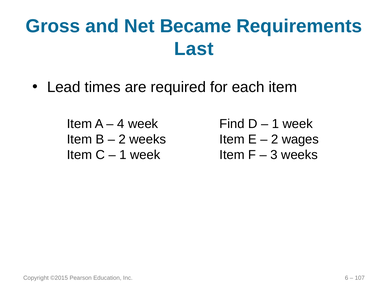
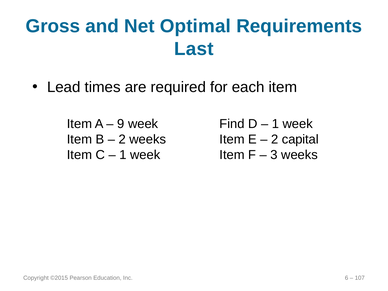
Became: Became -> Optimal (195, 26)
4: 4 -> 9 (121, 124)
wages: wages -> capital (300, 139)
